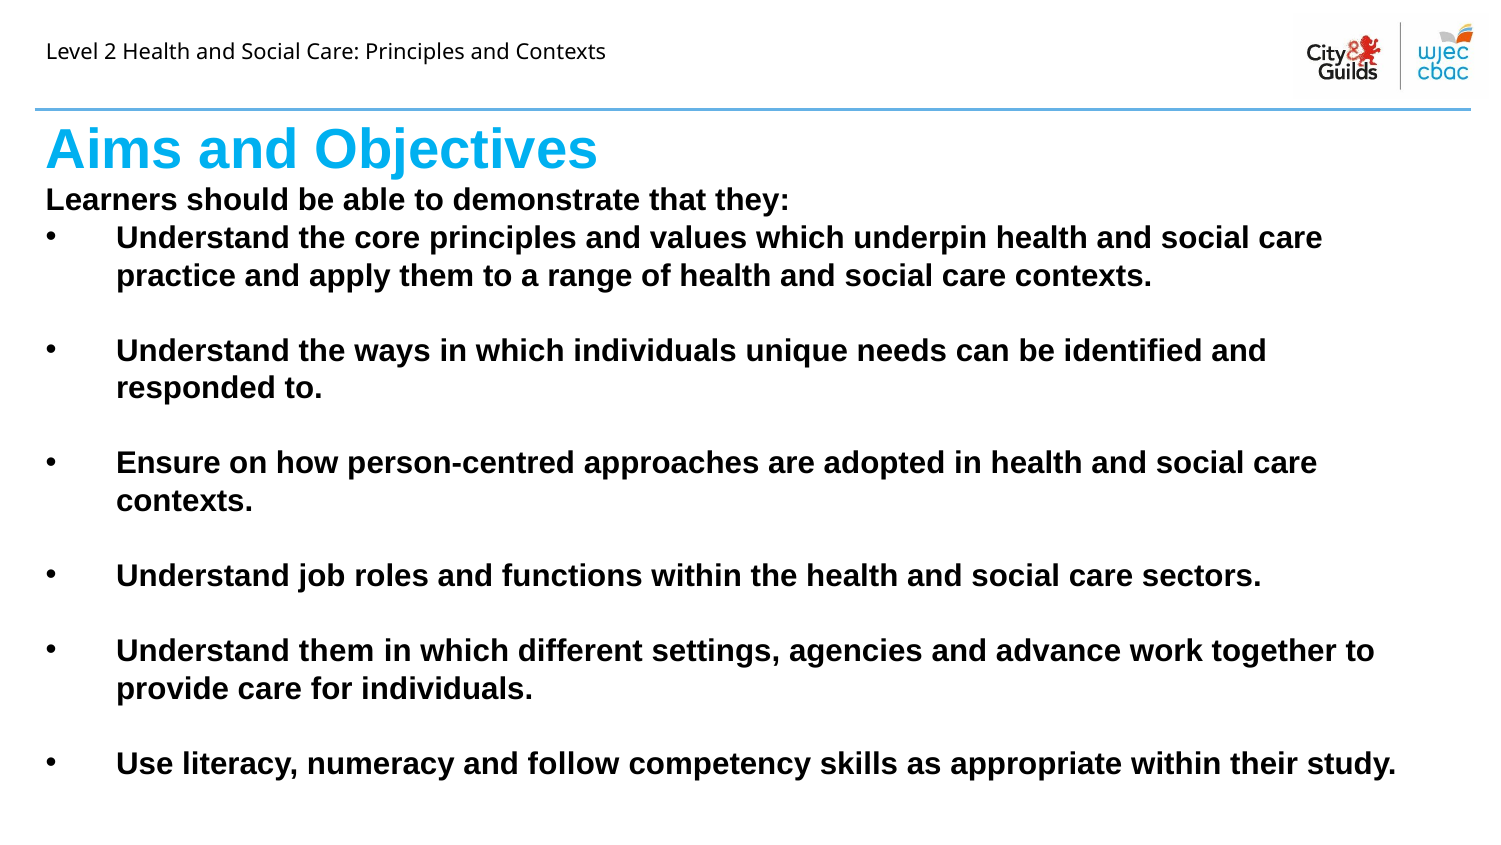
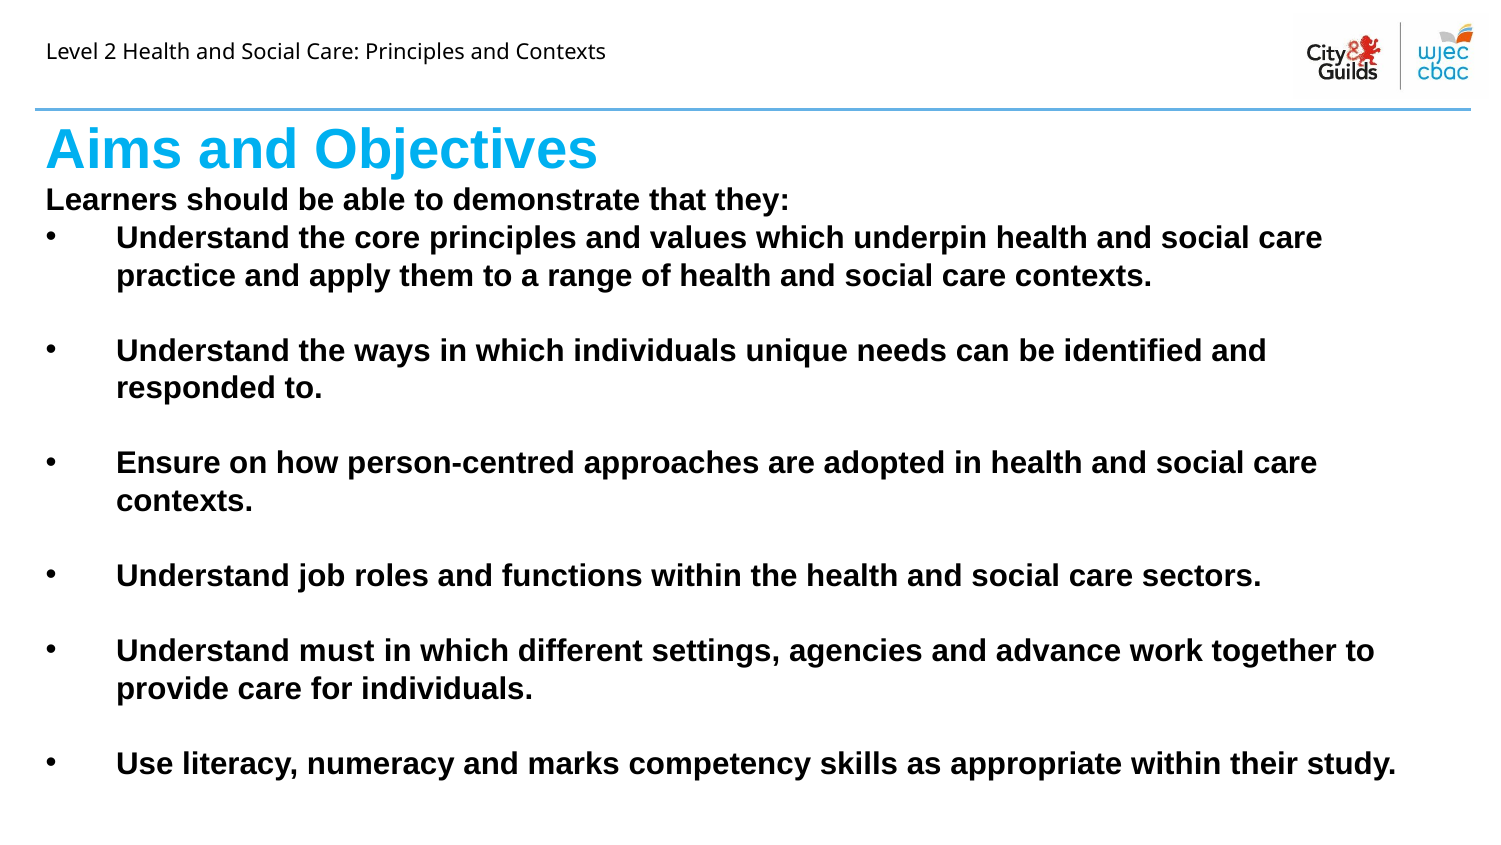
Understand them: them -> must (337, 651)
follow: follow -> marks (574, 764)
